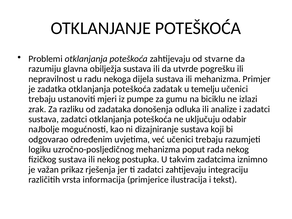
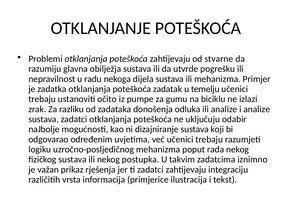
mjeri: mjeri -> očito (107, 99)
i zadatci: zadatci -> analize (257, 109)
